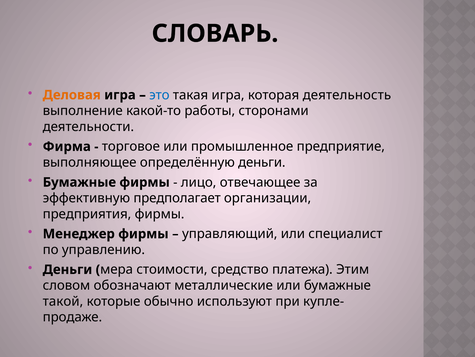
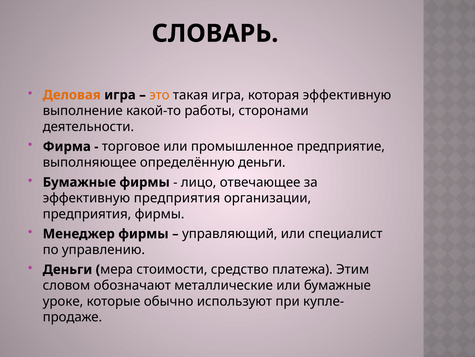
это colour: blue -> orange (159, 95)
которая деятельность: деятельность -> эффективную (347, 95)
эффективную предполагает: предполагает -> предприятия (177, 198)
такой: такой -> уроке (63, 301)
